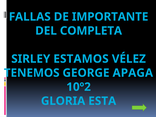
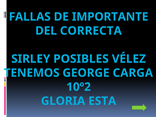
COMPLETA: COMPLETA -> CORRECTA (91, 31)
ESTAMOS: ESTAMOS -> POSIBLES (81, 59)
APAGA: APAGA -> CARGA (133, 73)
